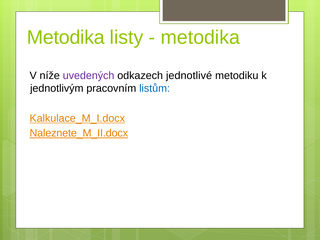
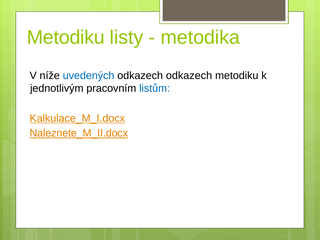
Metodika: Metodika -> Metodiku (66, 37)
uvedených colour: purple -> blue (89, 76)
odkazech jednotlivé: jednotlivé -> odkazech (189, 76)
